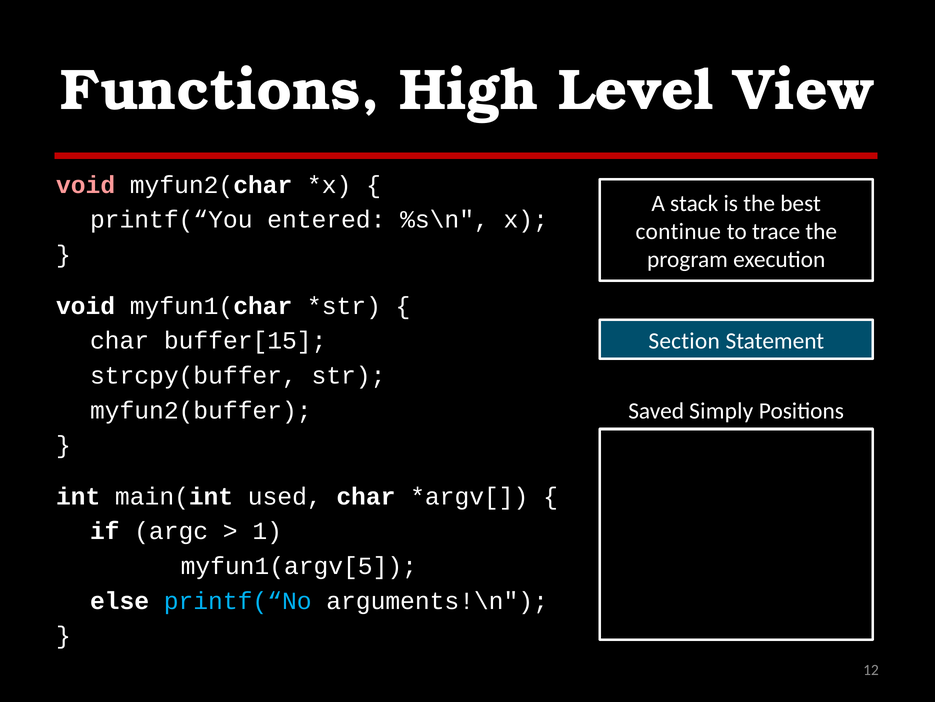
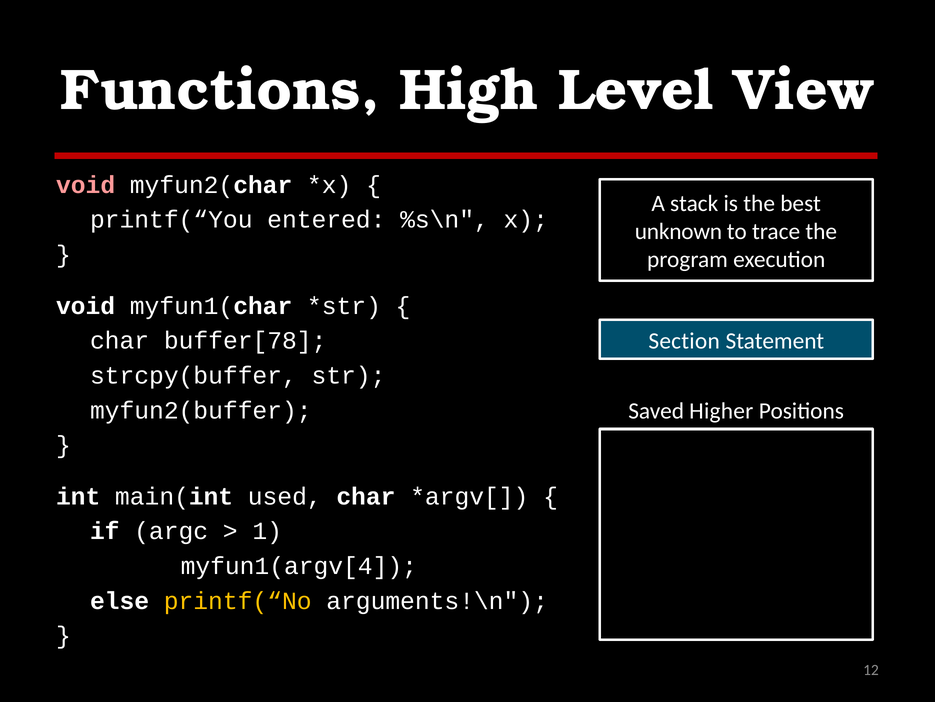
continue: continue -> unknown (678, 231)
buffer[15: buffer[15 -> buffer[78 (245, 340)
Simply: Simply -> Higher (721, 411)
myfun1(argv[5: myfun1(argv[5 -> myfun1(argv[4 (299, 566)
printf(“No colour: light blue -> yellow (238, 600)
